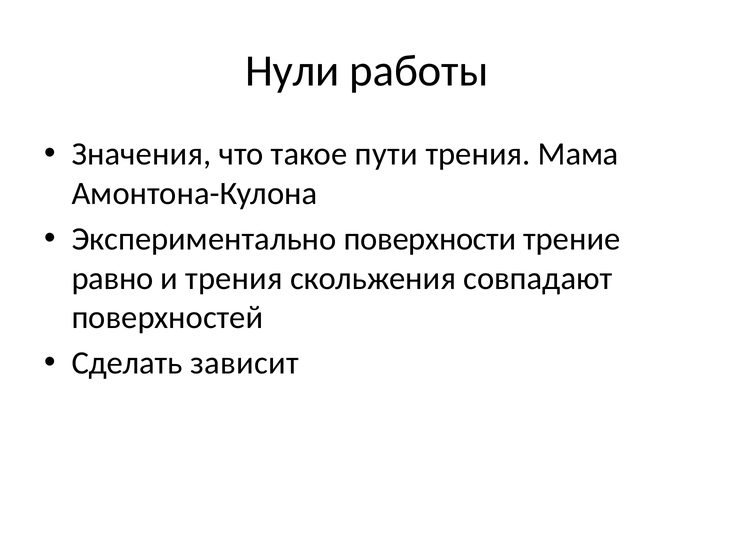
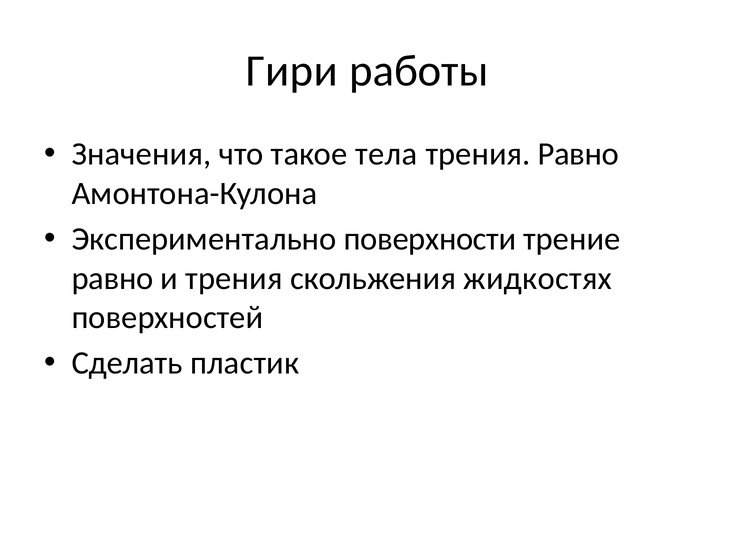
Нули: Нули -> Гири (292, 71)
пути: пути -> тела (386, 154)
трения Мама: Мама -> Равно (578, 154)
совпадают: совпадают -> жидкостях (538, 278)
зависит: зависит -> пластик (245, 363)
